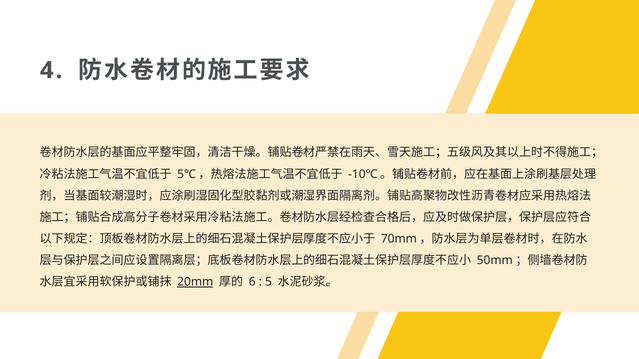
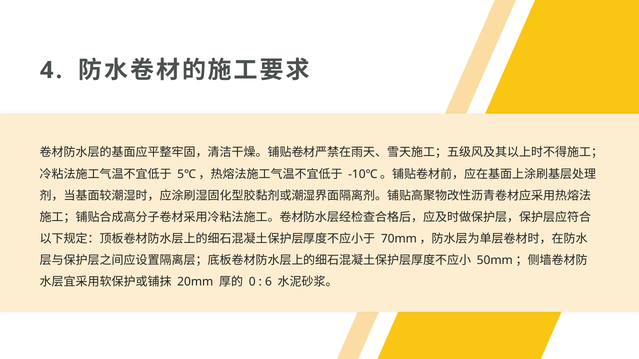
20mm underline: present -> none (195, 282)
6: 6 -> 0 (252, 282)
5: 5 -> 6 (268, 282)
